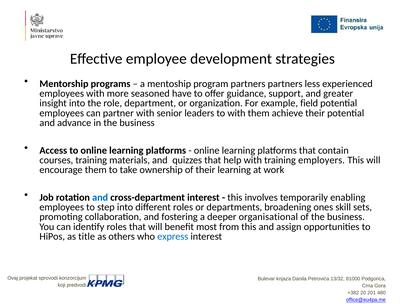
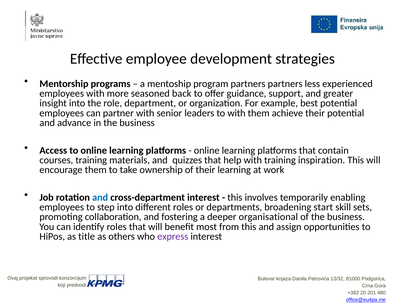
have: have -> back (182, 93)
field: field -> best (309, 103)
employers: employers -> inspiration (322, 160)
ones: ones -> start (323, 207)
express colour: blue -> purple (173, 236)
